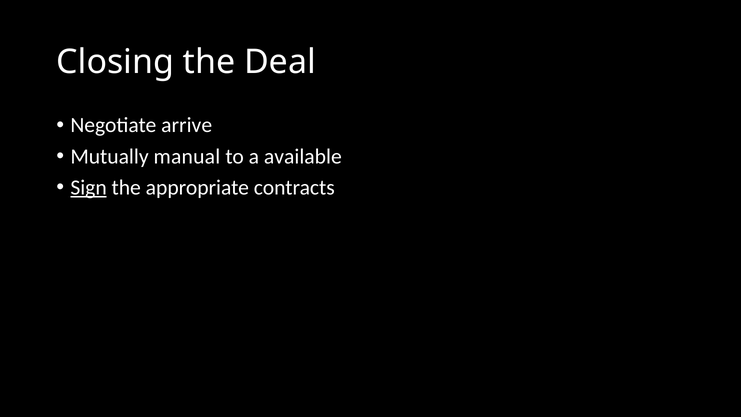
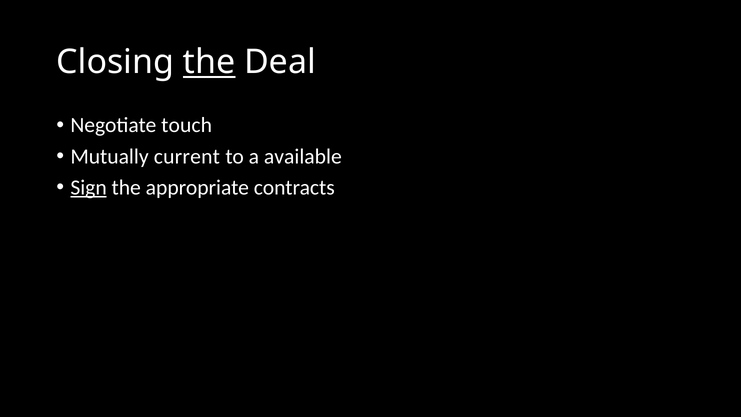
the underline: none -> present (209, 62)
arrive: arrive -> touch (187, 125)
manual: manual -> current (187, 156)
